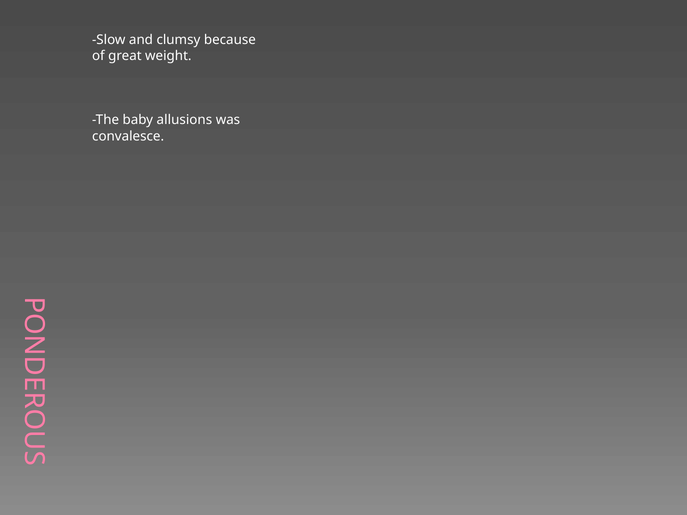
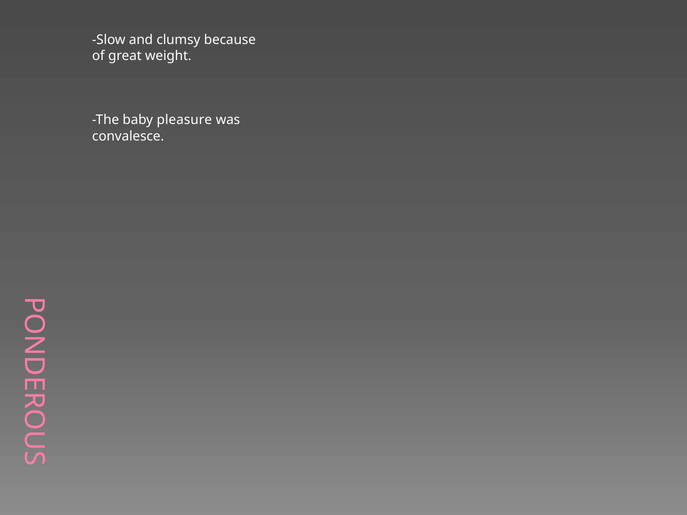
allusions: allusions -> pleasure (184, 120)
